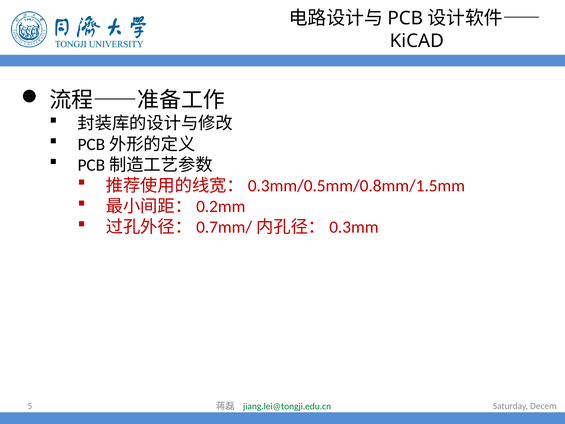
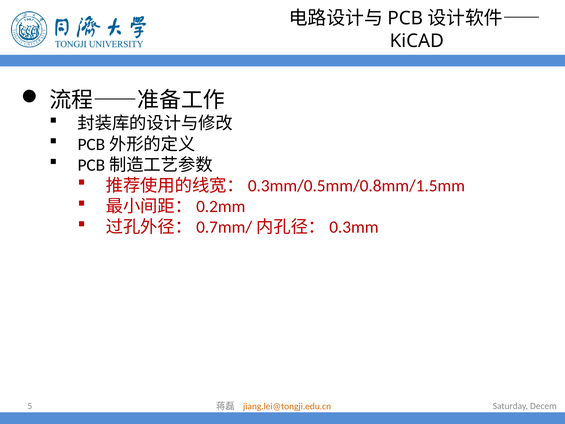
jiang.lei@tongji.edu.cn colour: green -> orange (287, 406)
